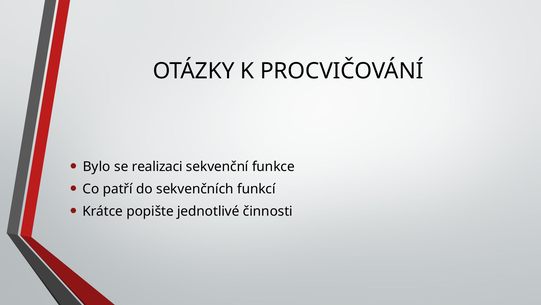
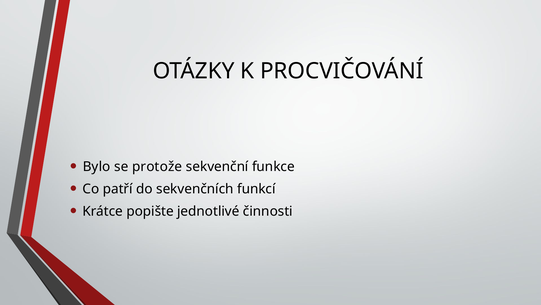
realizaci: realizaci -> protože (157, 166)
